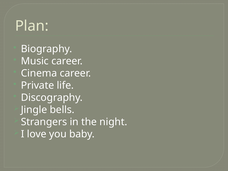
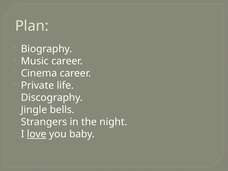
love underline: none -> present (37, 134)
